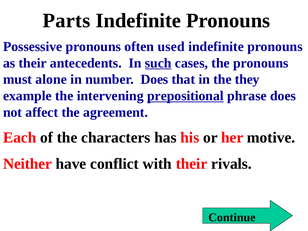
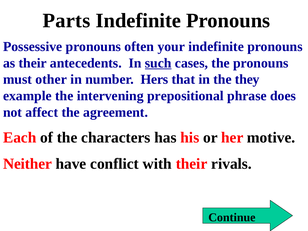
used: used -> your (171, 47)
alone: alone -> other (51, 79)
number Does: Does -> Hers (154, 79)
prepositional underline: present -> none (185, 96)
